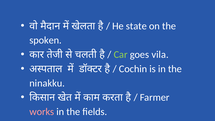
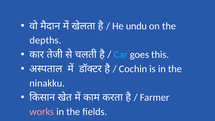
state: state -> undu (136, 26)
spoken: spoken -> depths (45, 40)
Car colour: light green -> light blue (121, 55)
vila: vila -> this (160, 55)
